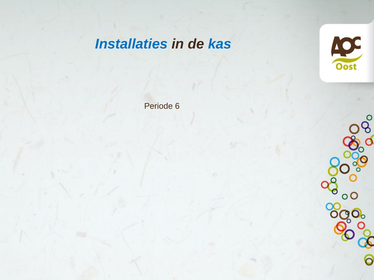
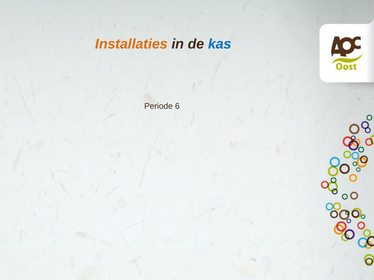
Installaties colour: blue -> orange (131, 44)
